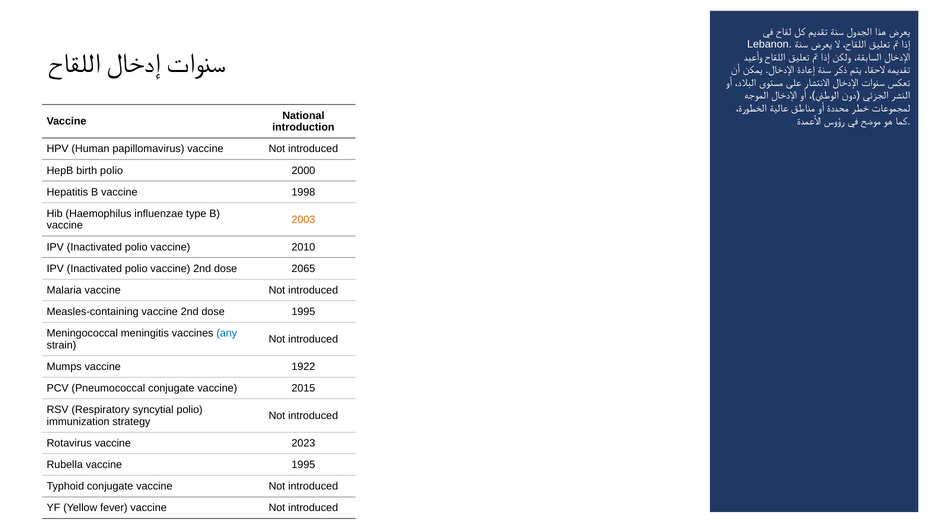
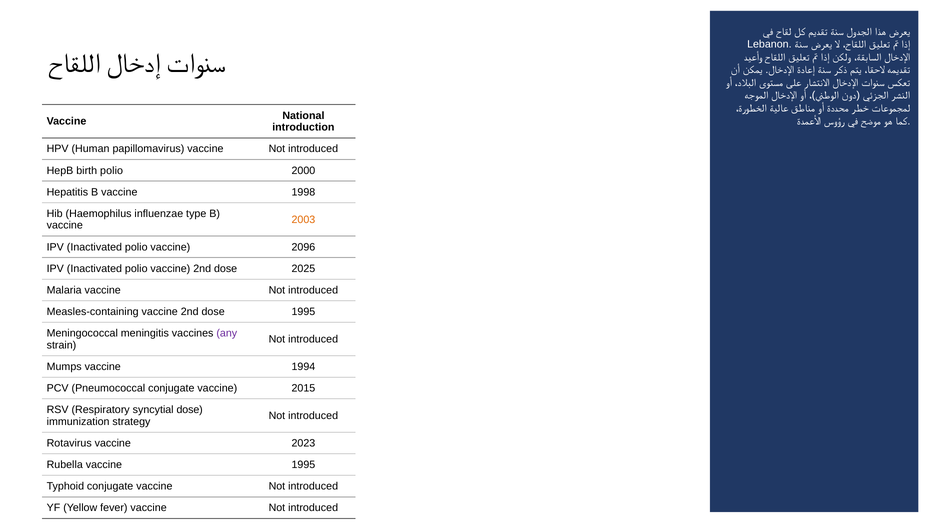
2010: 2010 -> 2096 (303, 247)
dose 2065: 2065 -> 2025 (303, 269)
any colour: blue -> purple (227, 333)
1922: 1922 -> 1994 (303, 367)
syncytial polio: polio -> dose (190, 410)
